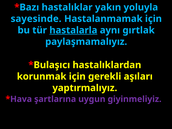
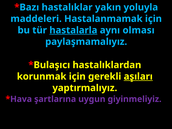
sayesinde: sayesinde -> maddeleri (36, 19)
gırtlak: gırtlak -> olması (139, 30)
aşıları underline: none -> present (138, 76)
